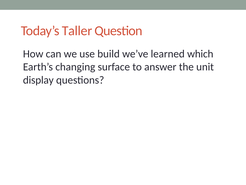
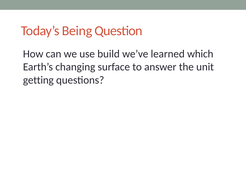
Taller: Taller -> Being (77, 31)
display: display -> getting (38, 80)
